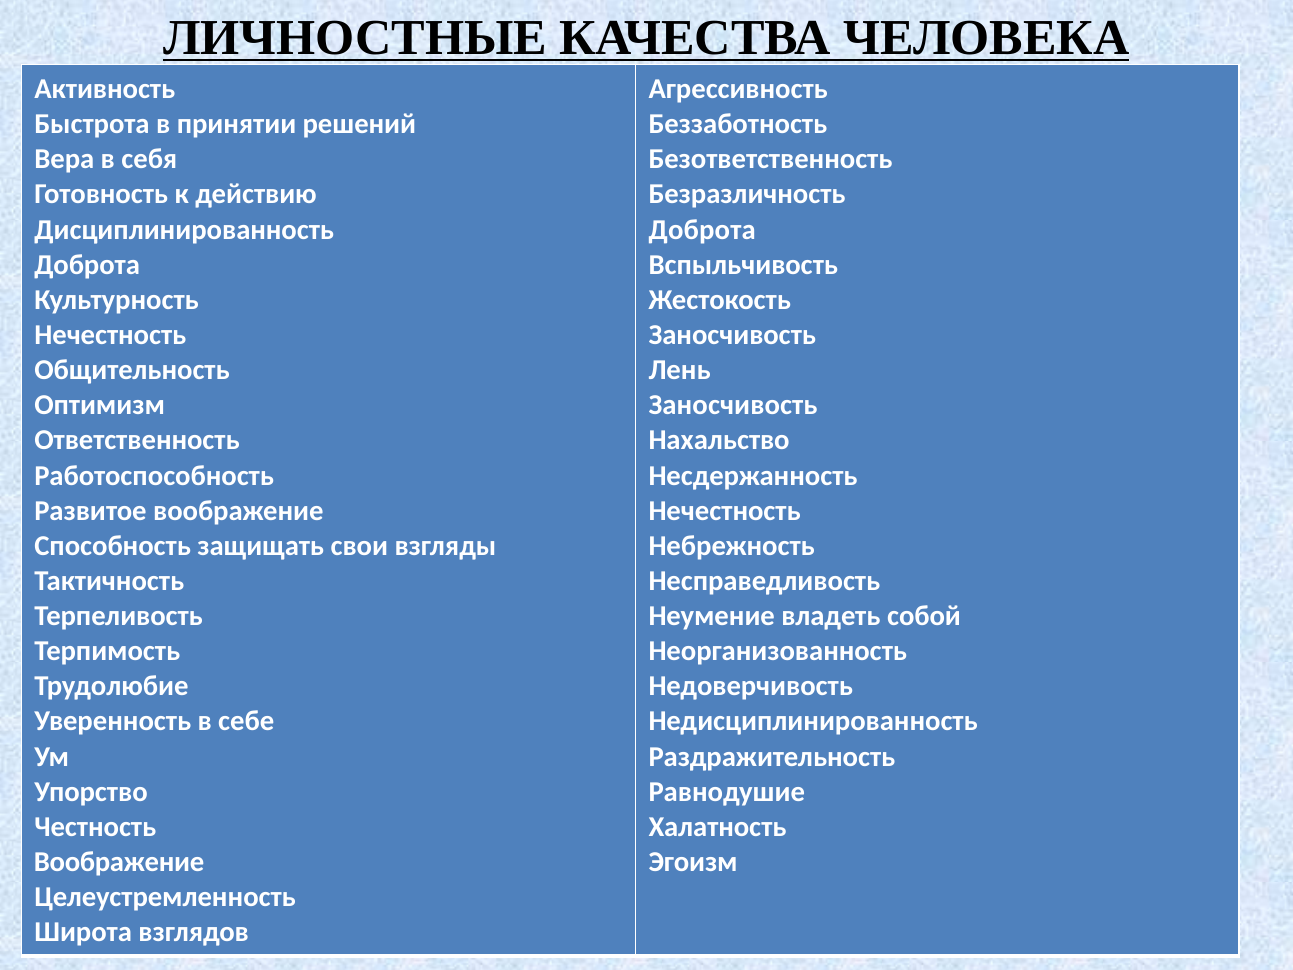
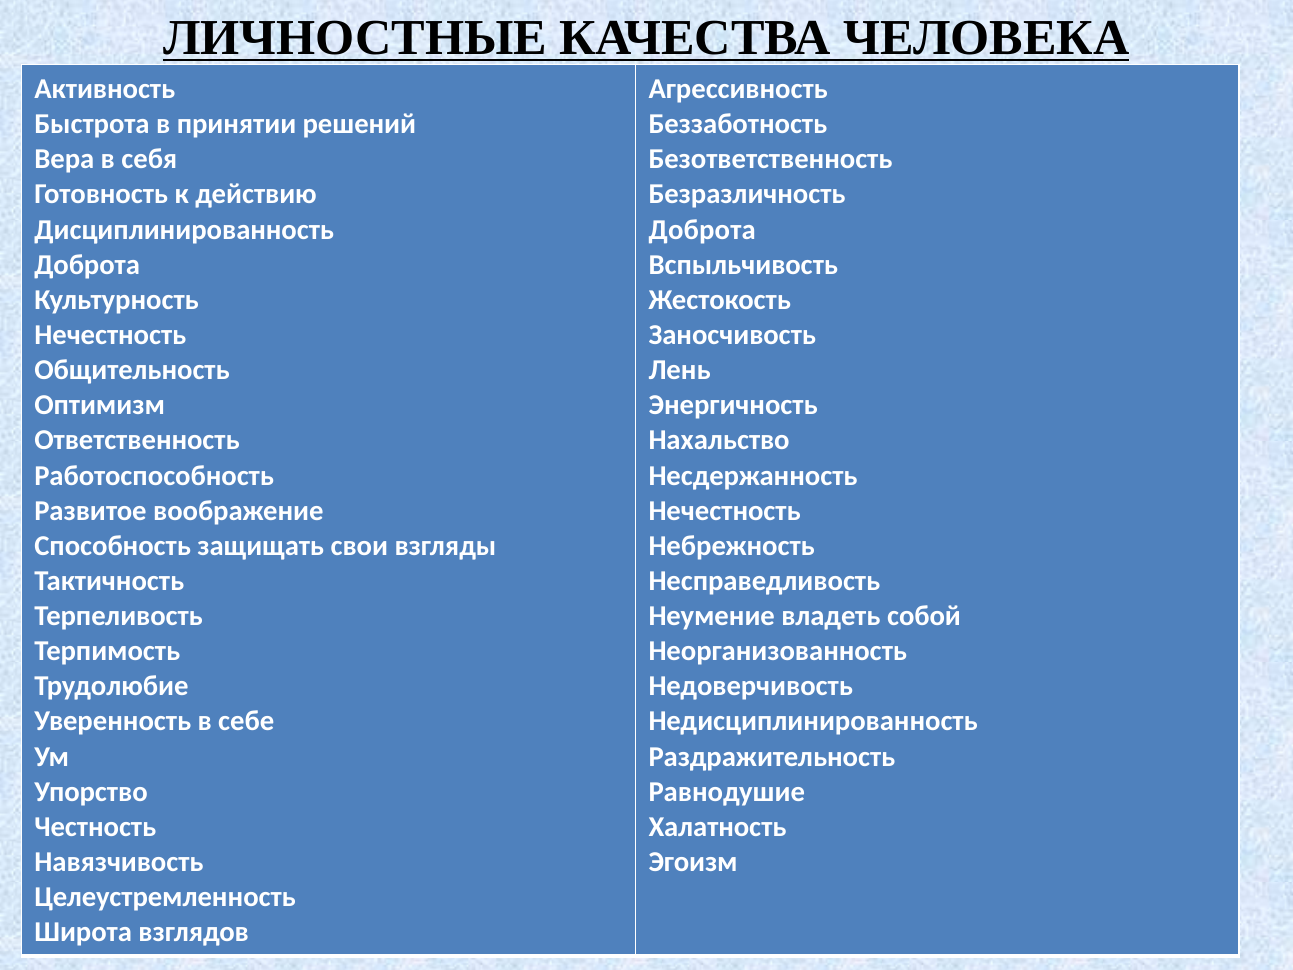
Заносчивость: Заносчивость -> Энергичность (733, 405)
Воображение: Воображение -> Навязчивость (119, 862)
